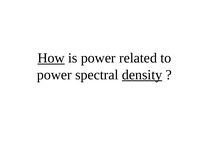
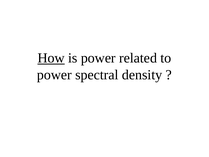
density underline: present -> none (142, 75)
